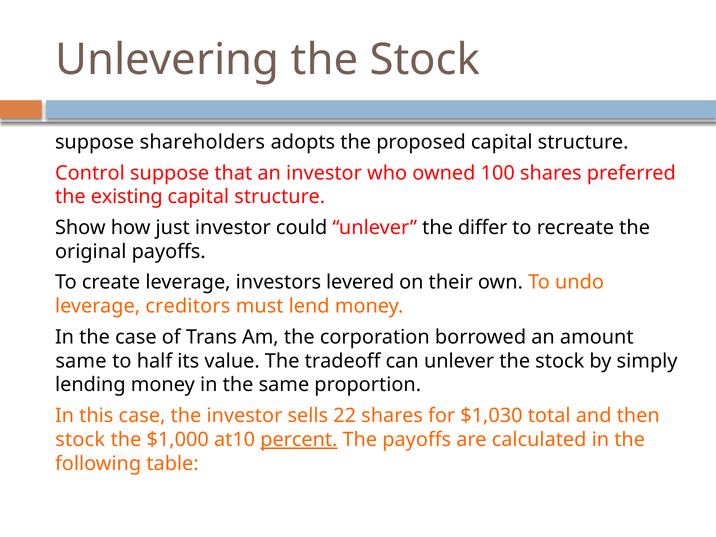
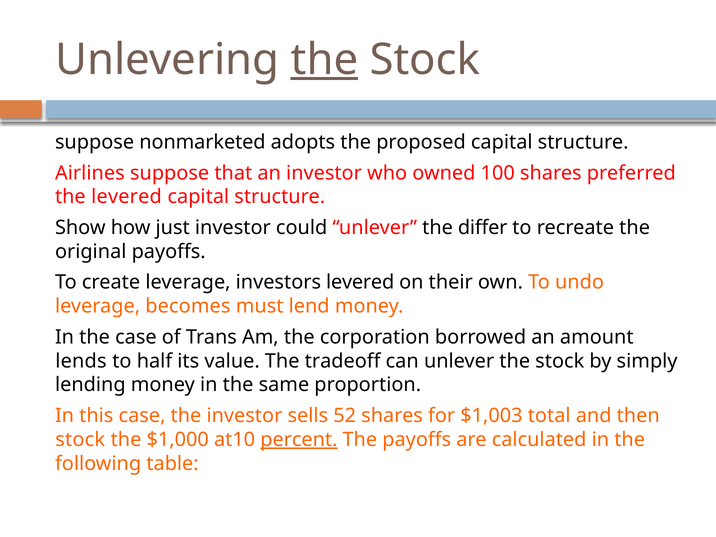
the underline: none -> present (324, 60)
shareholders: shareholders -> nonmarketed (202, 142)
Control: Control -> Airlines (90, 173)
the existing: existing -> levered (127, 197)
creditors: creditors -> becomes (188, 306)
same: same -> lends (81, 361)
22: 22 -> 52 (345, 416)
$1,030: $1,030 -> $1,003 (491, 416)
